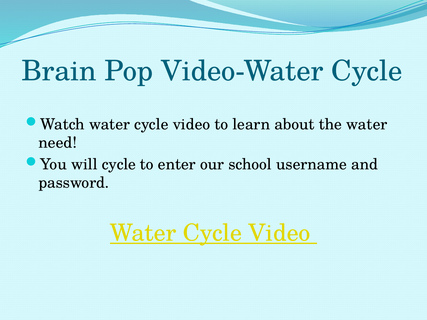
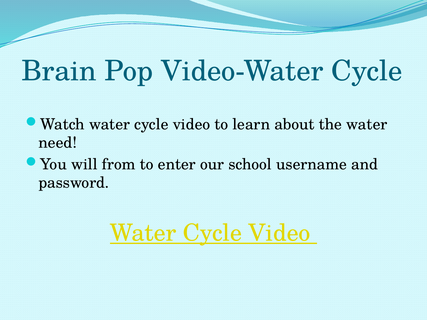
will cycle: cycle -> from (119, 164)
